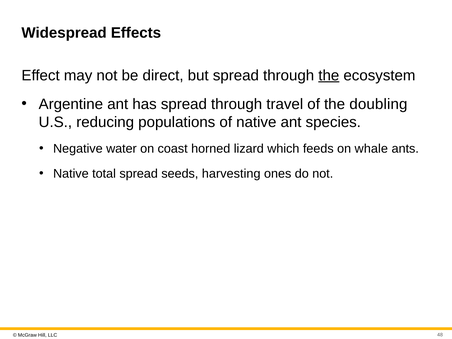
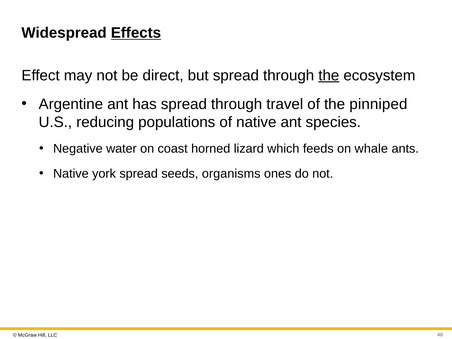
Effects underline: none -> present (136, 33)
doubling: doubling -> pinniped (378, 104)
total: total -> york (104, 174)
harvesting: harvesting -> organisms (231, 174)
